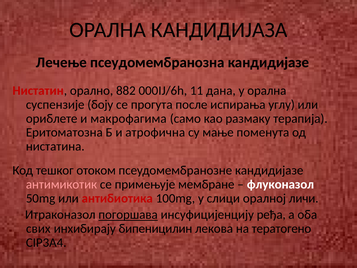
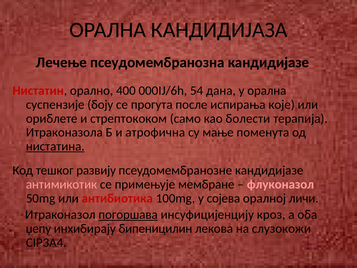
882: 882 -> 400 (126, 91)
11: 11 -> 54 (197, 91)
углу: углу -> које (282, 105)
макрофагима: макрофагима -> стрептококом (129, 118)
размаку: размаку -> болести (248, 118)
Еритоматозна: Еритоматозна -> Итраконазола (64, 132)
нистатина underline: none -> present (55, 146)
отоком: отоком -> развију (96, 170)
флуконазол colour: white -> pink (280, 184)
слици: слици -> сојева (223, 198)
ређа: ређа -> кроз (271, 215)
свих: свих -> џепу (38, 228)
тератогено: тератогено -> слузокожи (281, 228)
